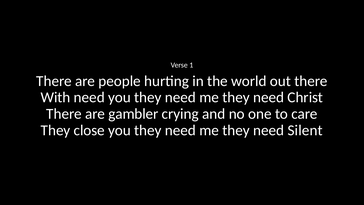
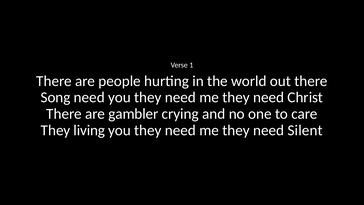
With: With -> Song (56, 97)
close: close -> living (89, 130)
